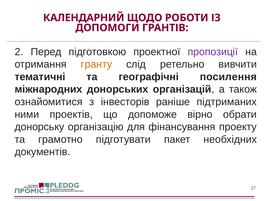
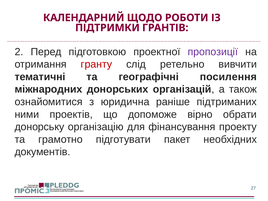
ДОПОМОГИ: ДОПОМОГИ -> ПІДТРИМКИ (107, 28)
гранту colour: orange -> red (96, 64)
інвесторів: інвесторів -> юридична (125, 102)
